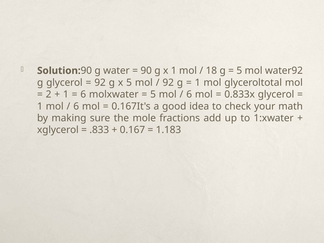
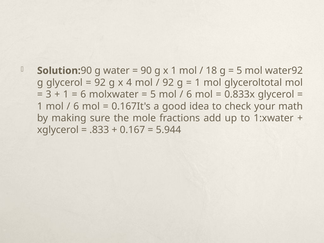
x 5: 5 -> 4 (129, 83)
2: 2 -> 3 (49, 94)
1.183: 1.183 -> 5.944 (168, 130)
